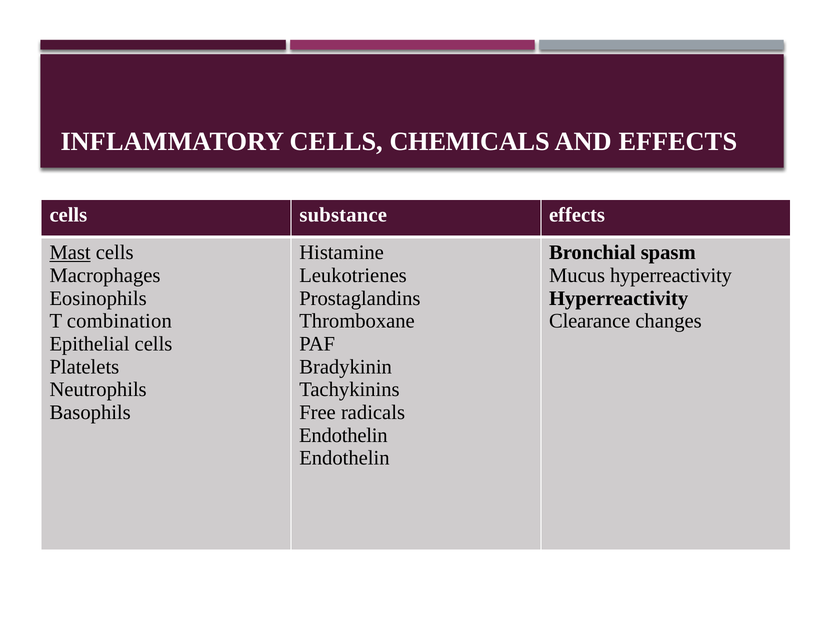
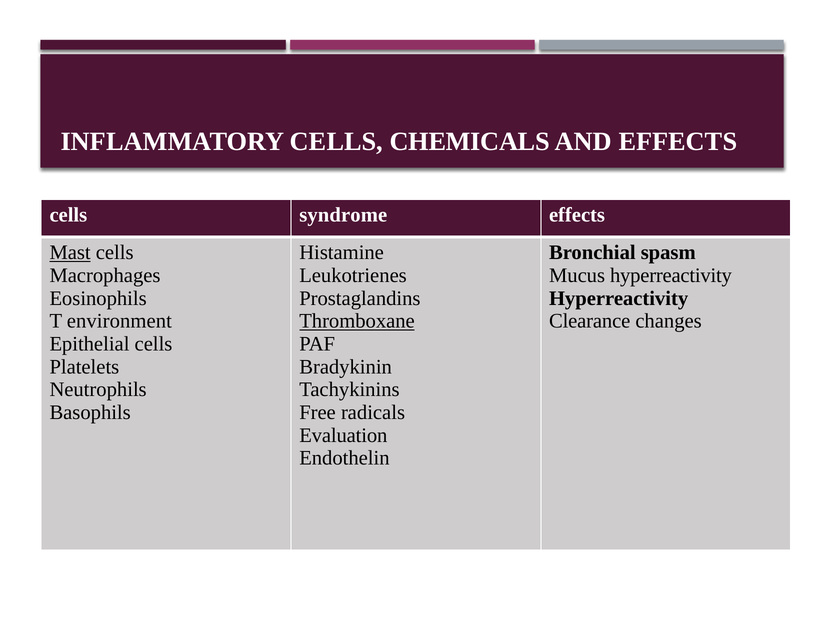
substance: substance -> syndrome (343, 215)
combination: combination -> environment (119, 321)
Thromboxane underline: none -> present (357, 321)
Endothelin: Endothelin -> Evaluation (343, 435)
